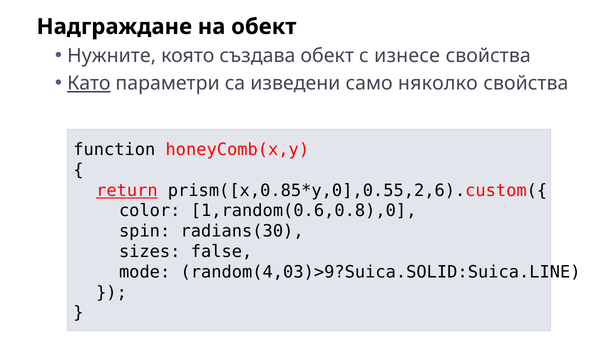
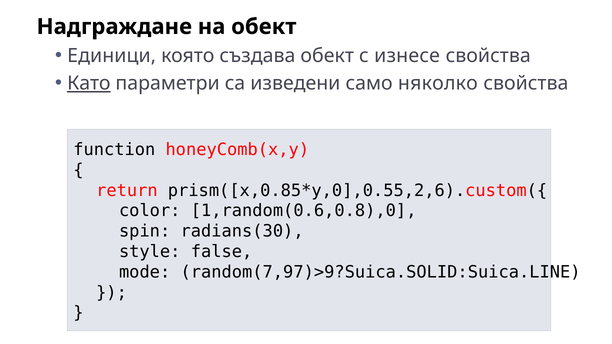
Нужните: Нужните -> Единици (112, 56)
return underline: present -> none (127, 191)
sizes: sizes -> style (150, 252)
random(4,03)>9?Suica.SOLID:Suica.LINE: random(4,03)>9?Suica.SOLID:Suica.LINE -> random(7,97)>9?Suica.SOLID:Suica.LINE (381, 272)
